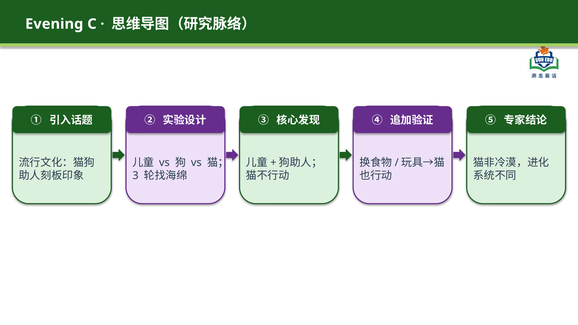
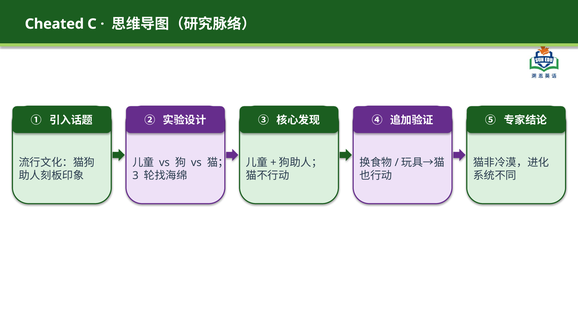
Evening: Evening -> Cheated (54, 24)
